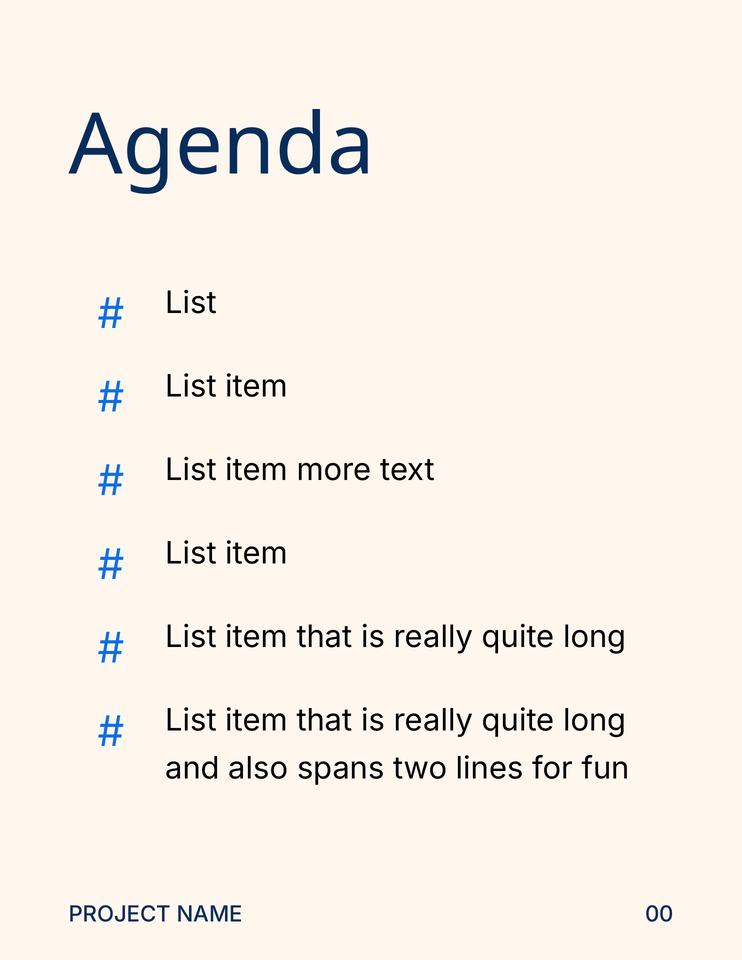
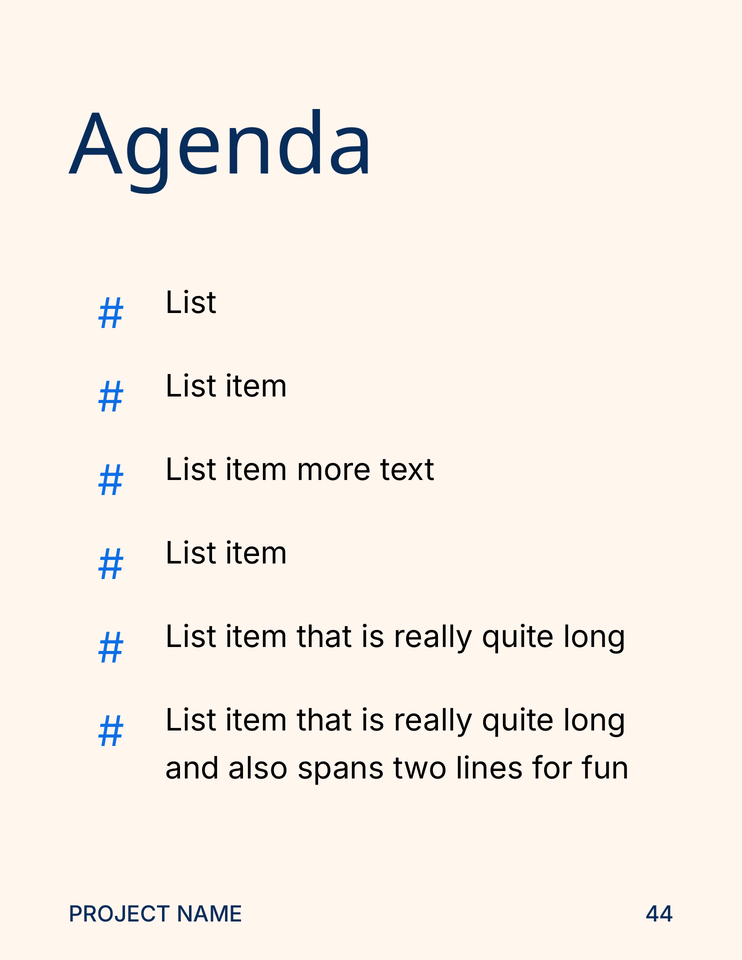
00: 00 -> 44 (660, 915)
